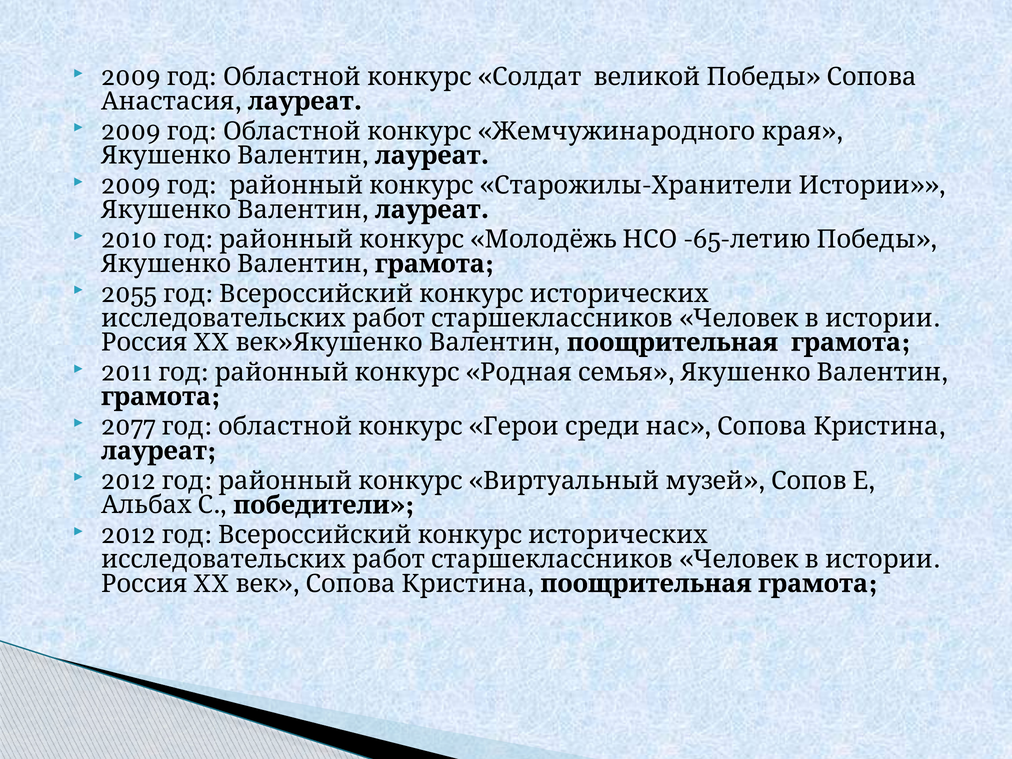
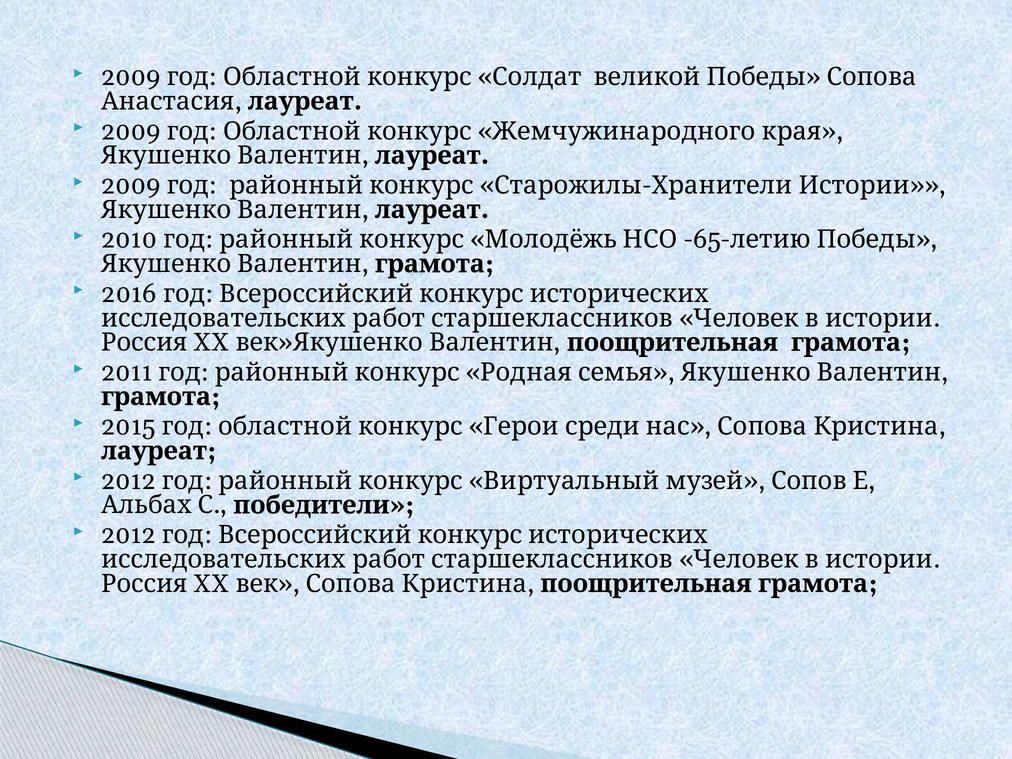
2055: 2055 -> 2016 (129, 294)
2077: 2077 -> 2015 (128, 427)
